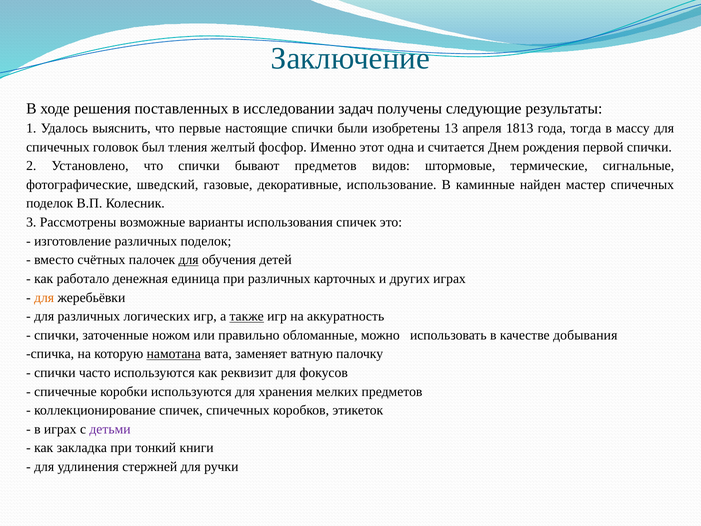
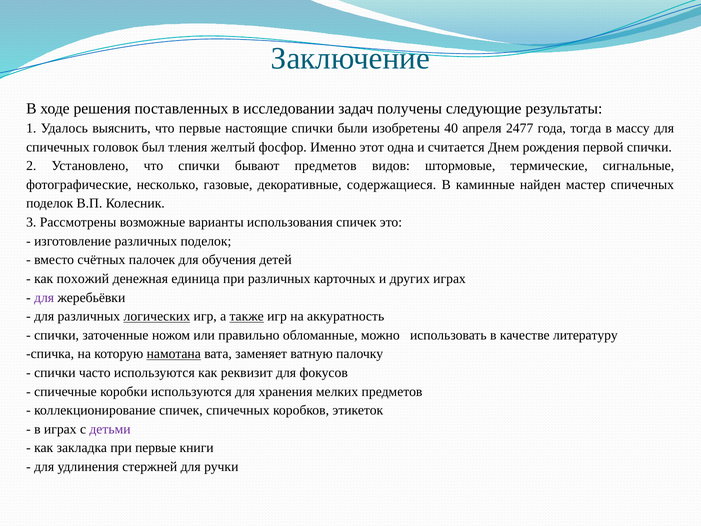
13: 13 -> 40 (451, 128)
1813: 1813 -> 2477 (520, 128)
шведский: шведский -> несколько (168, 185)
использование: использование -> содержащиеся (392, 185)
для underline: present -> none (189, 260)
работало: работало -> похожий (83, 279)
для colour: orange -> purple (44, 297)
логических underline: none -> present (157, 316)
добывания: добывания -> литературу (585, 335)
при тонкий: тонкий -> первые (156, 448)
